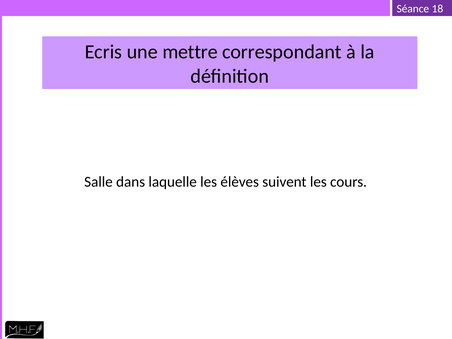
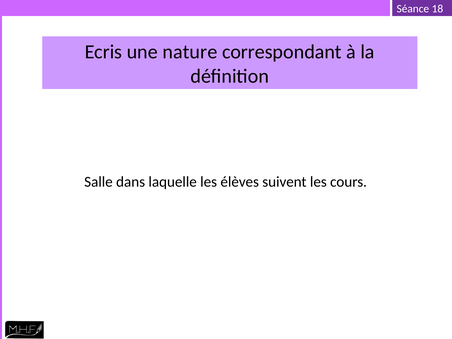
mettre: mettre -> nature (190, 52)
